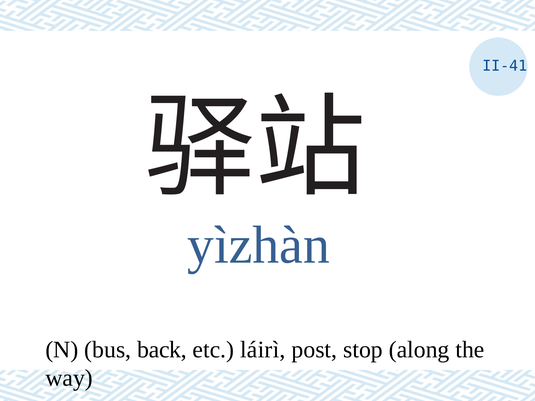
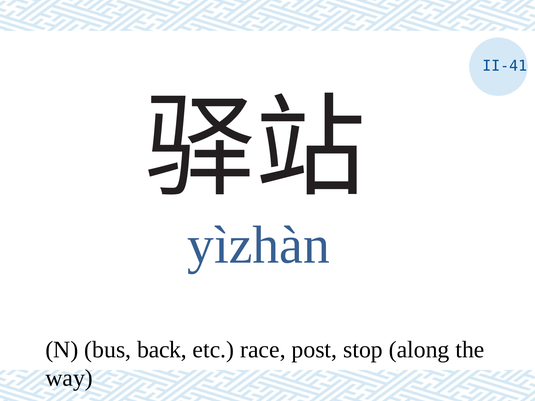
láirì: láirì -> race (263, 350)
